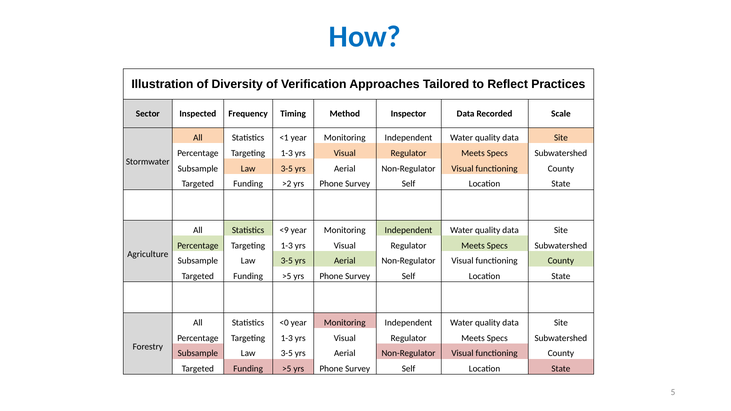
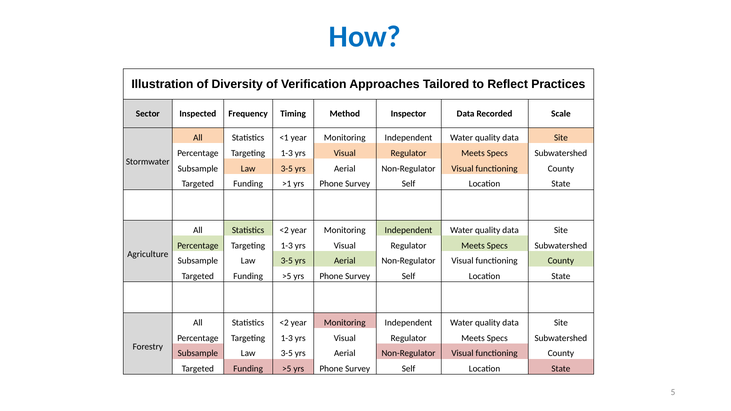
>2: >2 -> >1 (287, 184)
<9: <9 -> <2 (284, 230)
<0: <0 -> <2 (284, 323)
